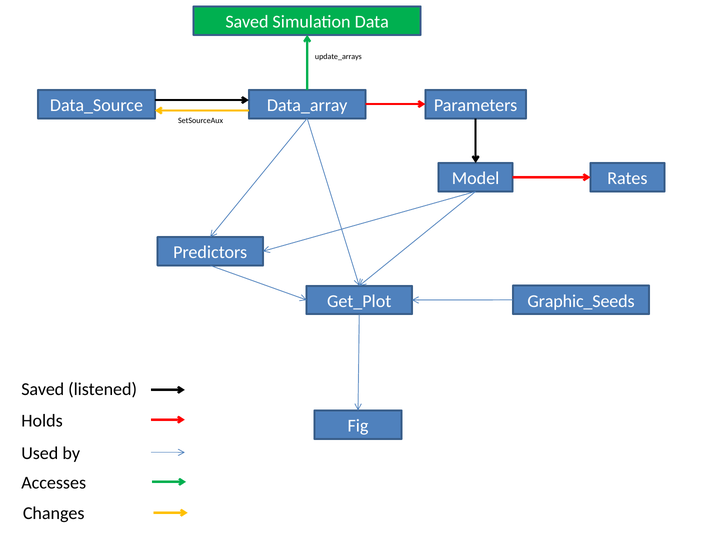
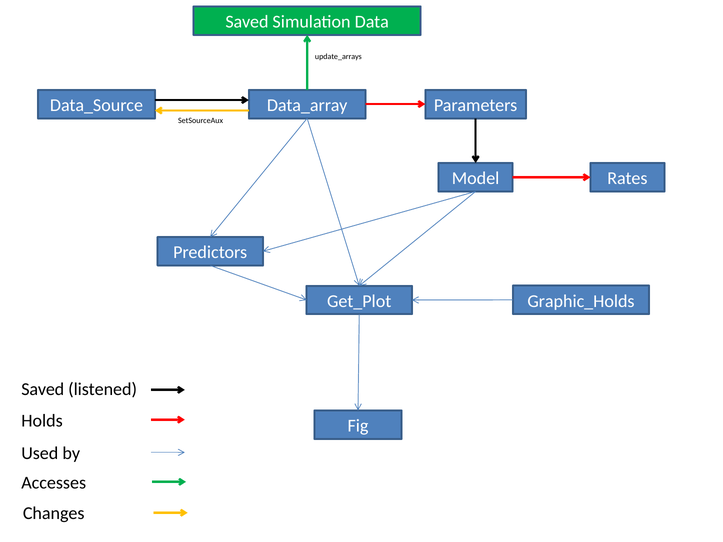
Graphic_Seeds: Graphic_Seeds -> Graphic_Holds (581, 301)
